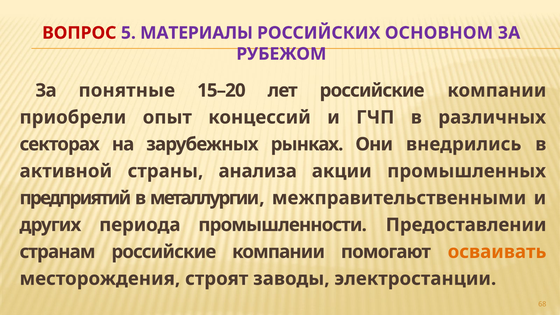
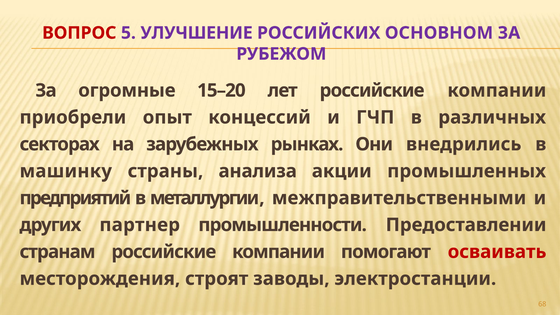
МАТЕРИАЛЫ: МАТЕРИАЛЫ -> УЛУЧШЕНИЕ (197, 33)
понятные: понятные -> огромные (127, 90)
активной: активной -> машинку (66, 171)
периода: периода -> партнер (140, 225)
осваивать colour: orange -> red (497, 252)
